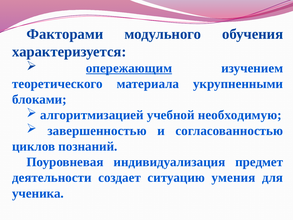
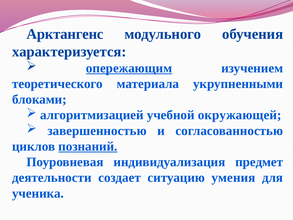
Факторами: Факторами -> Арктангенс (65, 34)
необходимую: необходимую -> окружающей (240, 115)
познаний underline: none -> present (88, 146)
